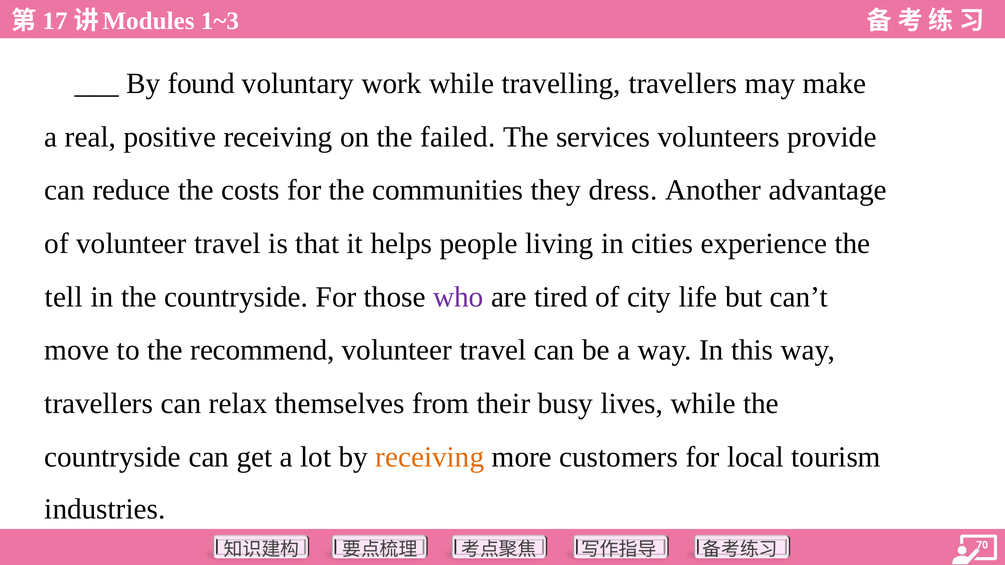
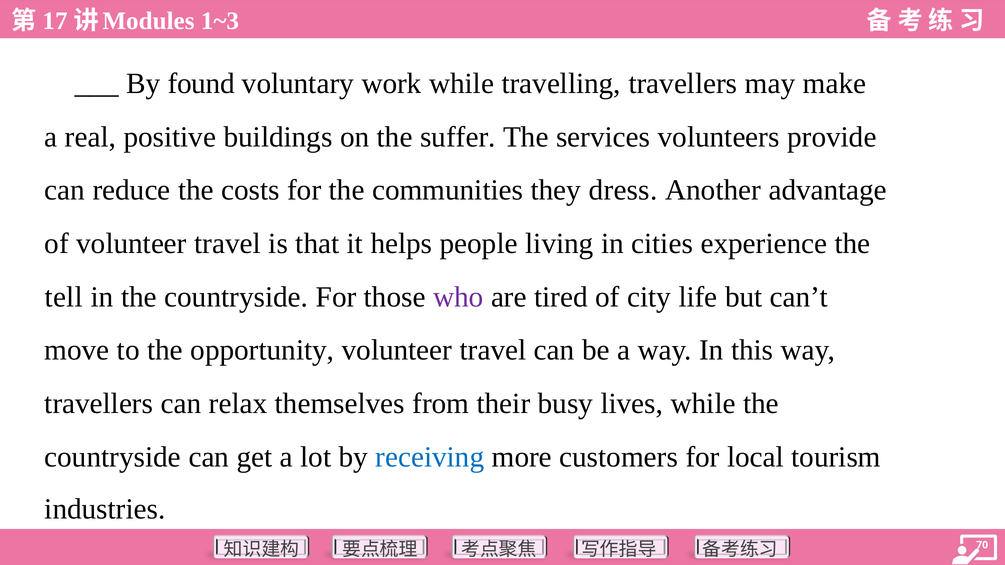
positive receiving: receiving -> buildings (278, 137)
failed: failed -> suffer (458, 137)
recommend: recommend -> opportunity (262, 350)
receiving colour: orange -> blue (430, 457)
